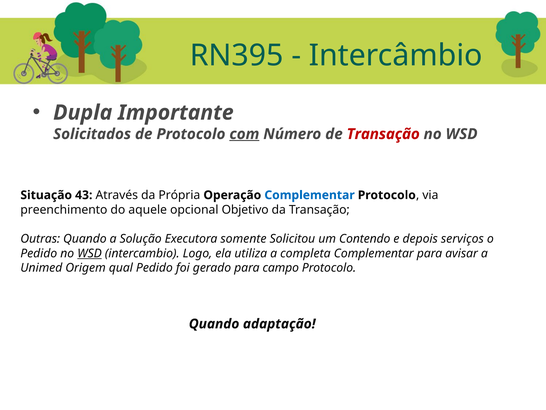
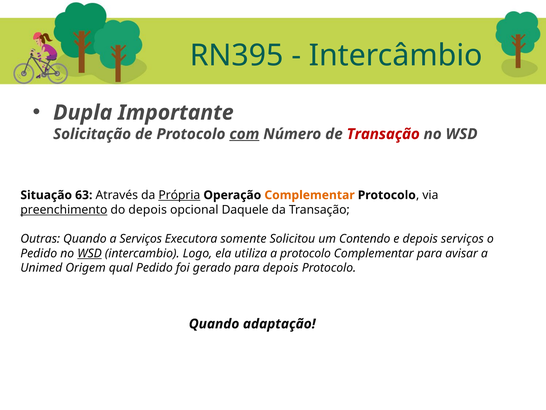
Solicitados: Solicitados -> Solicitação (92, 134)
43: 43 -> 63 (84, 195)
Própria underline: none -> present (179, 195)
Complementar colour: blue -> orange (310, 195)
preenchimento underline: none -> present (64, 209)
do aquele: aquele -> depois (148, 209)
Objetivo: Objetivo -> Daquele (245, 209)
a Solução: Solução -> Serviços (141, 239)
a completa: completa -> protocolo (305, 253)
para campo: campo -> depois (281, 268)
